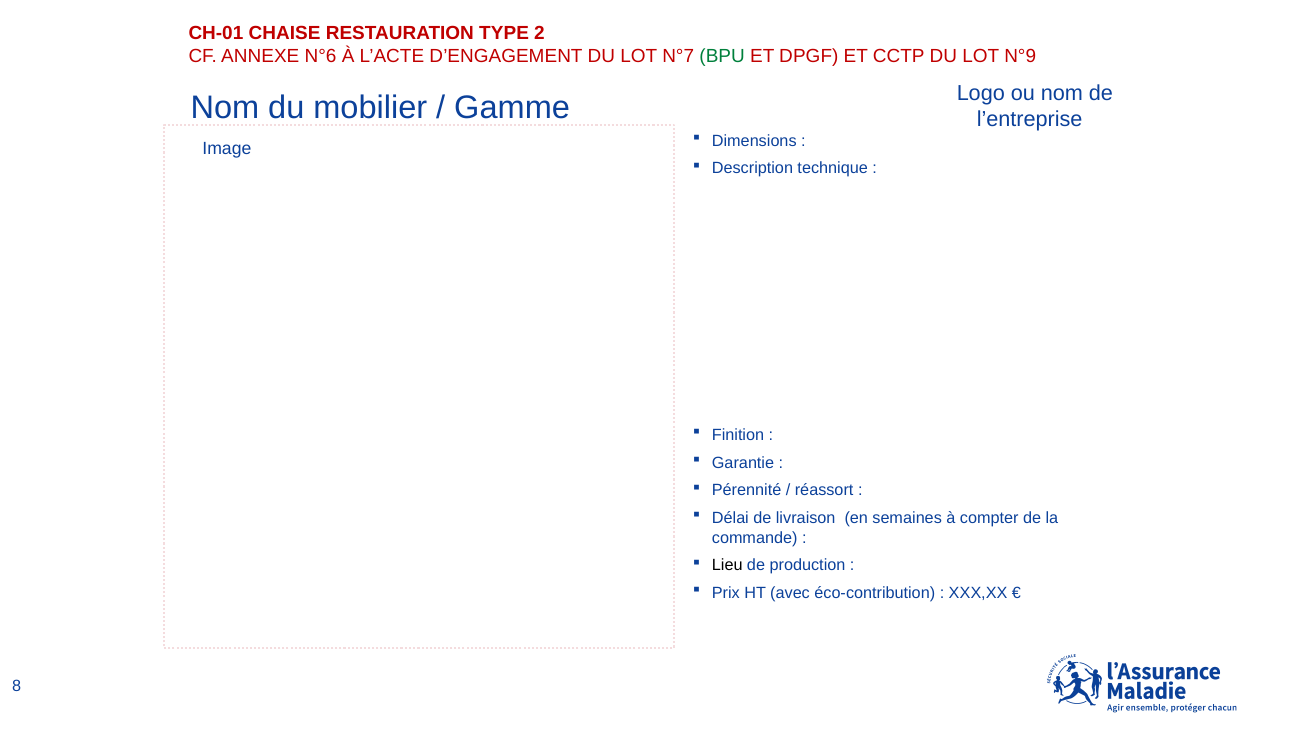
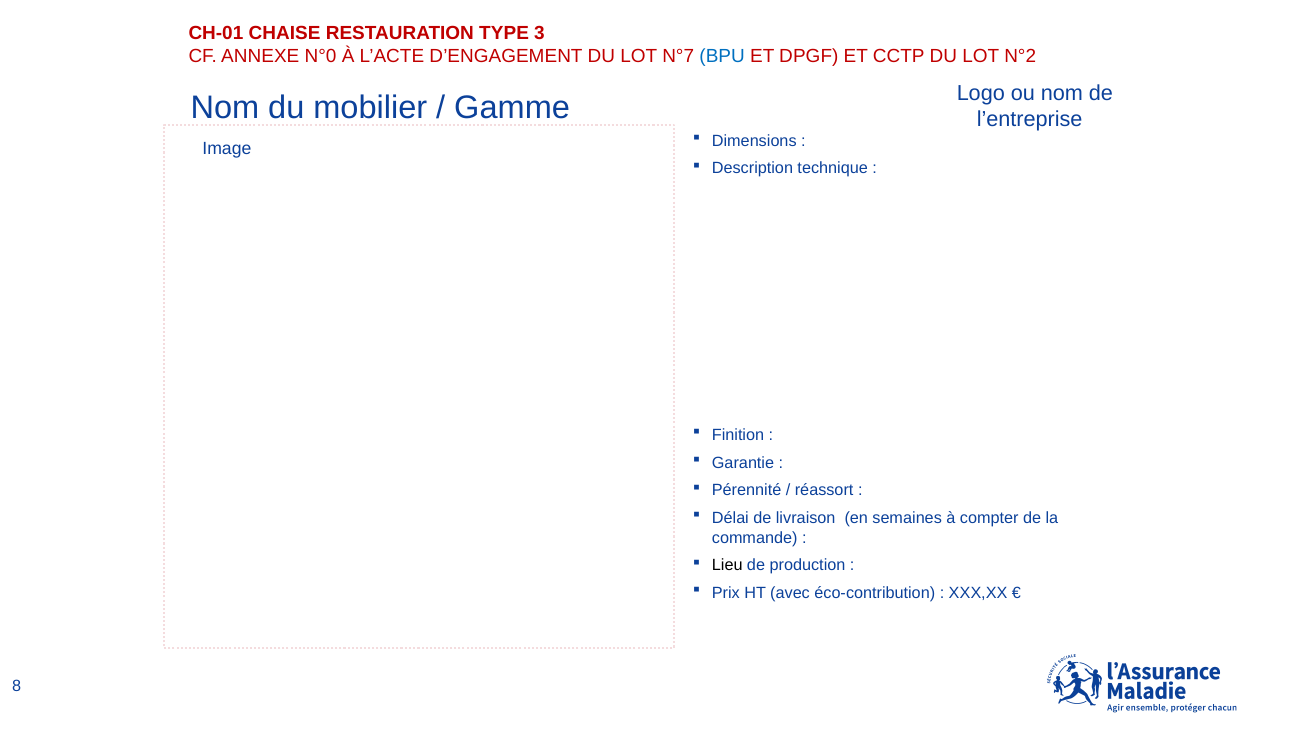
2: 2 -> 3 (539, 33)
N°6: N°6 -> N°0 (321, 56)
BPU colour: green -> blue (722, 56)
N°9: N°9 -> N°2 (1020, 56)
